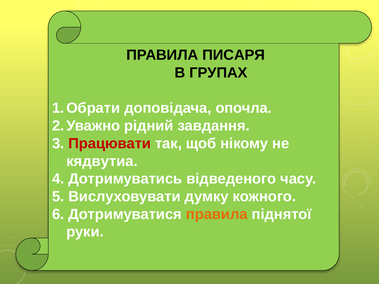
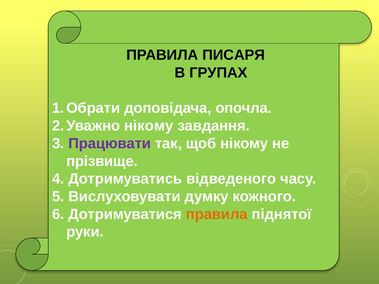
рідний: рідний -> нікому (149, 126)
Працювати colour: red -> purple (110, 144)
кядвутиа: кядвутиа -> прізвище (102, 161)
